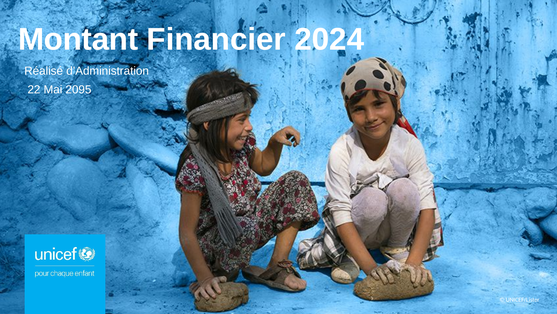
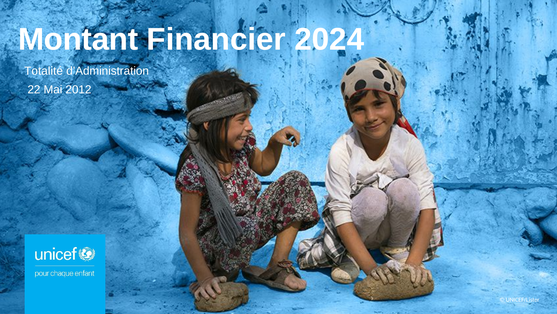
Réalisé: Réalisé -> Totalité (44, 71)
2095: 2095 -> 2012 (78, 89)
